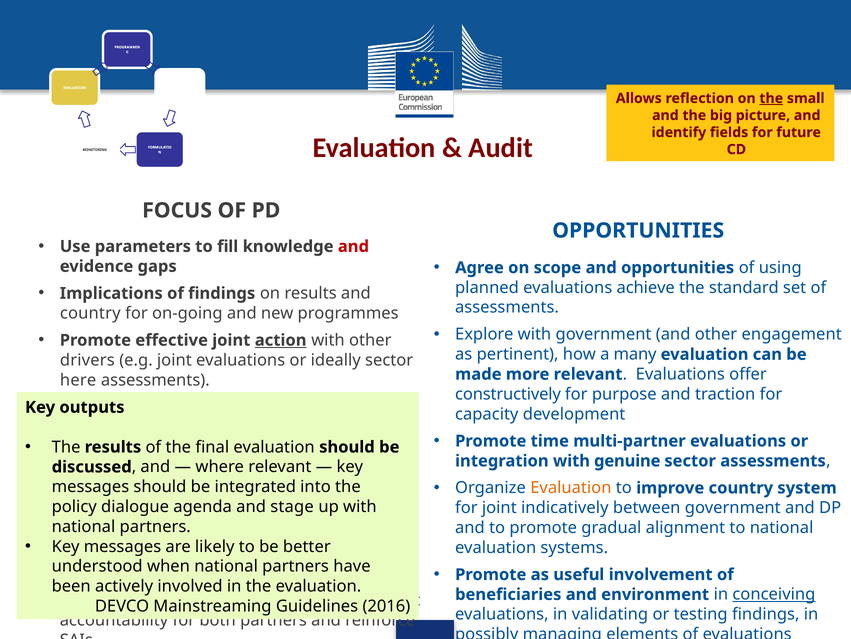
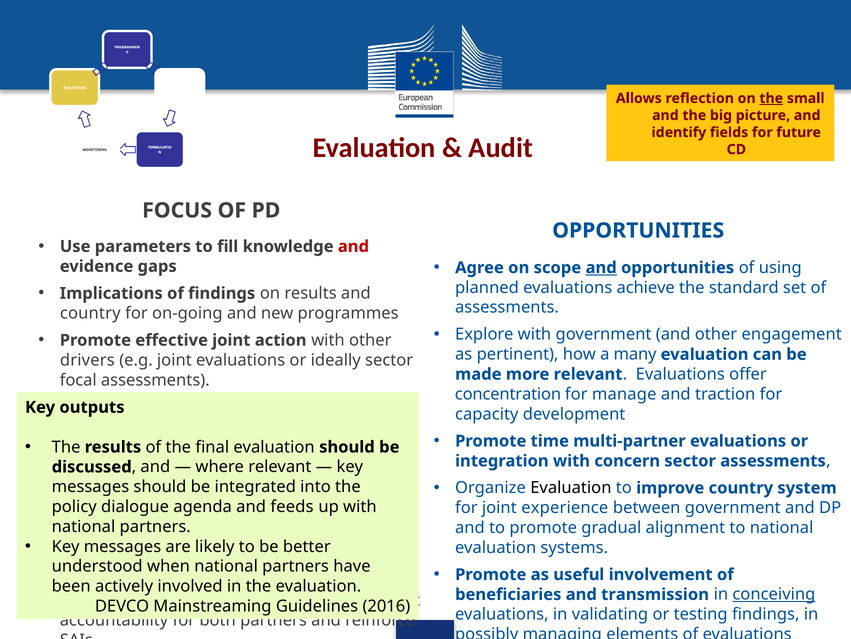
and underline: none -> present (601, 267)
action underline: present -> none (281, 340)
here: here -> focal (78, 380)
constructively: constructively -> concentration (508, 394)
purpose: purpose -> manage (624, 394)
genuine: genuine -> concern (627, 460)
Evaluation colour: orange -> black (571, 487)
stage: stage -> feeds (292, 506)
indicatively: indicatively -> experience (565, 507)
environment: environment -> transmission (655, 594)
